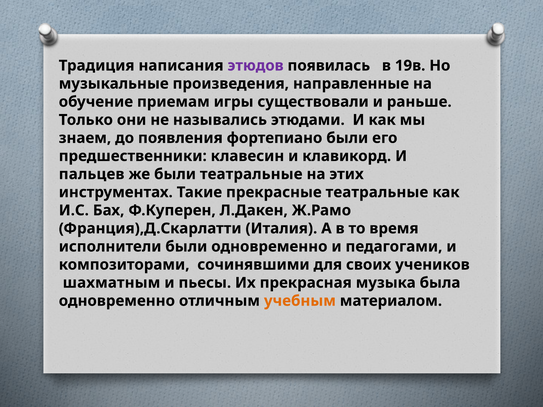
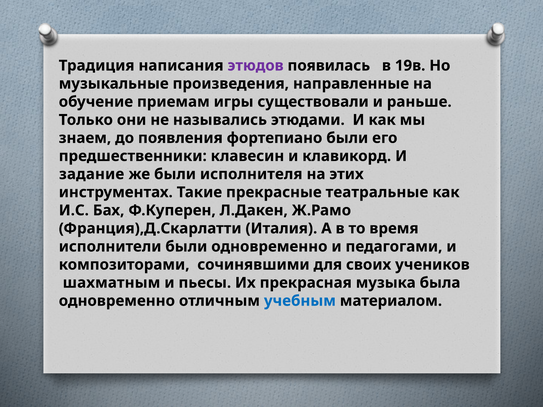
пальцев: пальцев -> задание (92, 174)
были театральные: театральные -> исполнителя (251, 174)
учебным colour: orange -> blue (300, 301)
